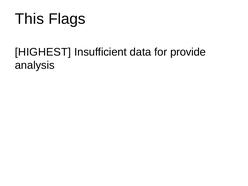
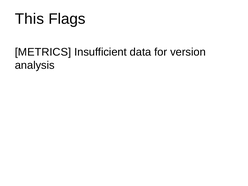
HIGHEST: HIGHEST -> METRICS (43, 52)
provide: provide -> version (188, 52)
